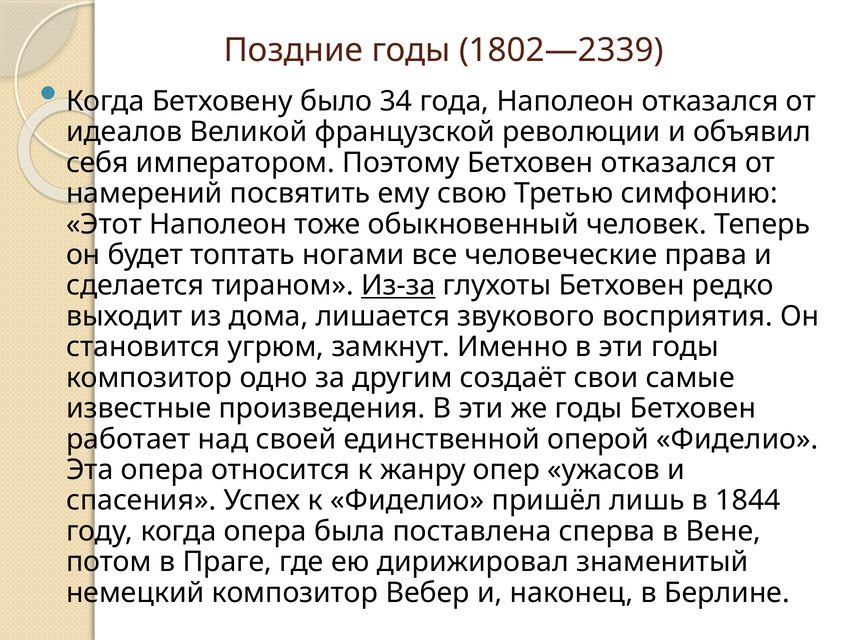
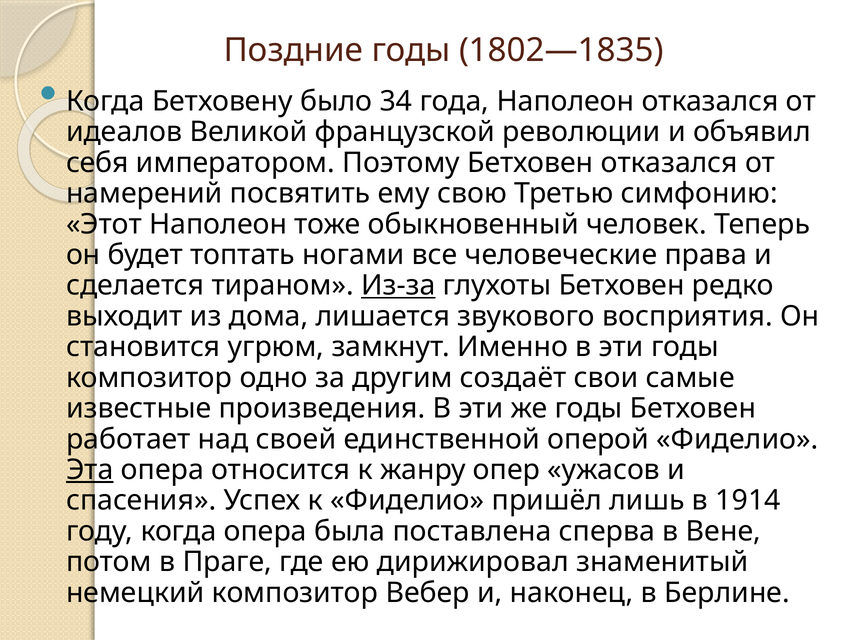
1802—2339: 1802—2339 -> 1802—1835 (561, 50)
Эта underline: none -> present (90, 470)
1844: 1844 -> 1914 (748, 501)
